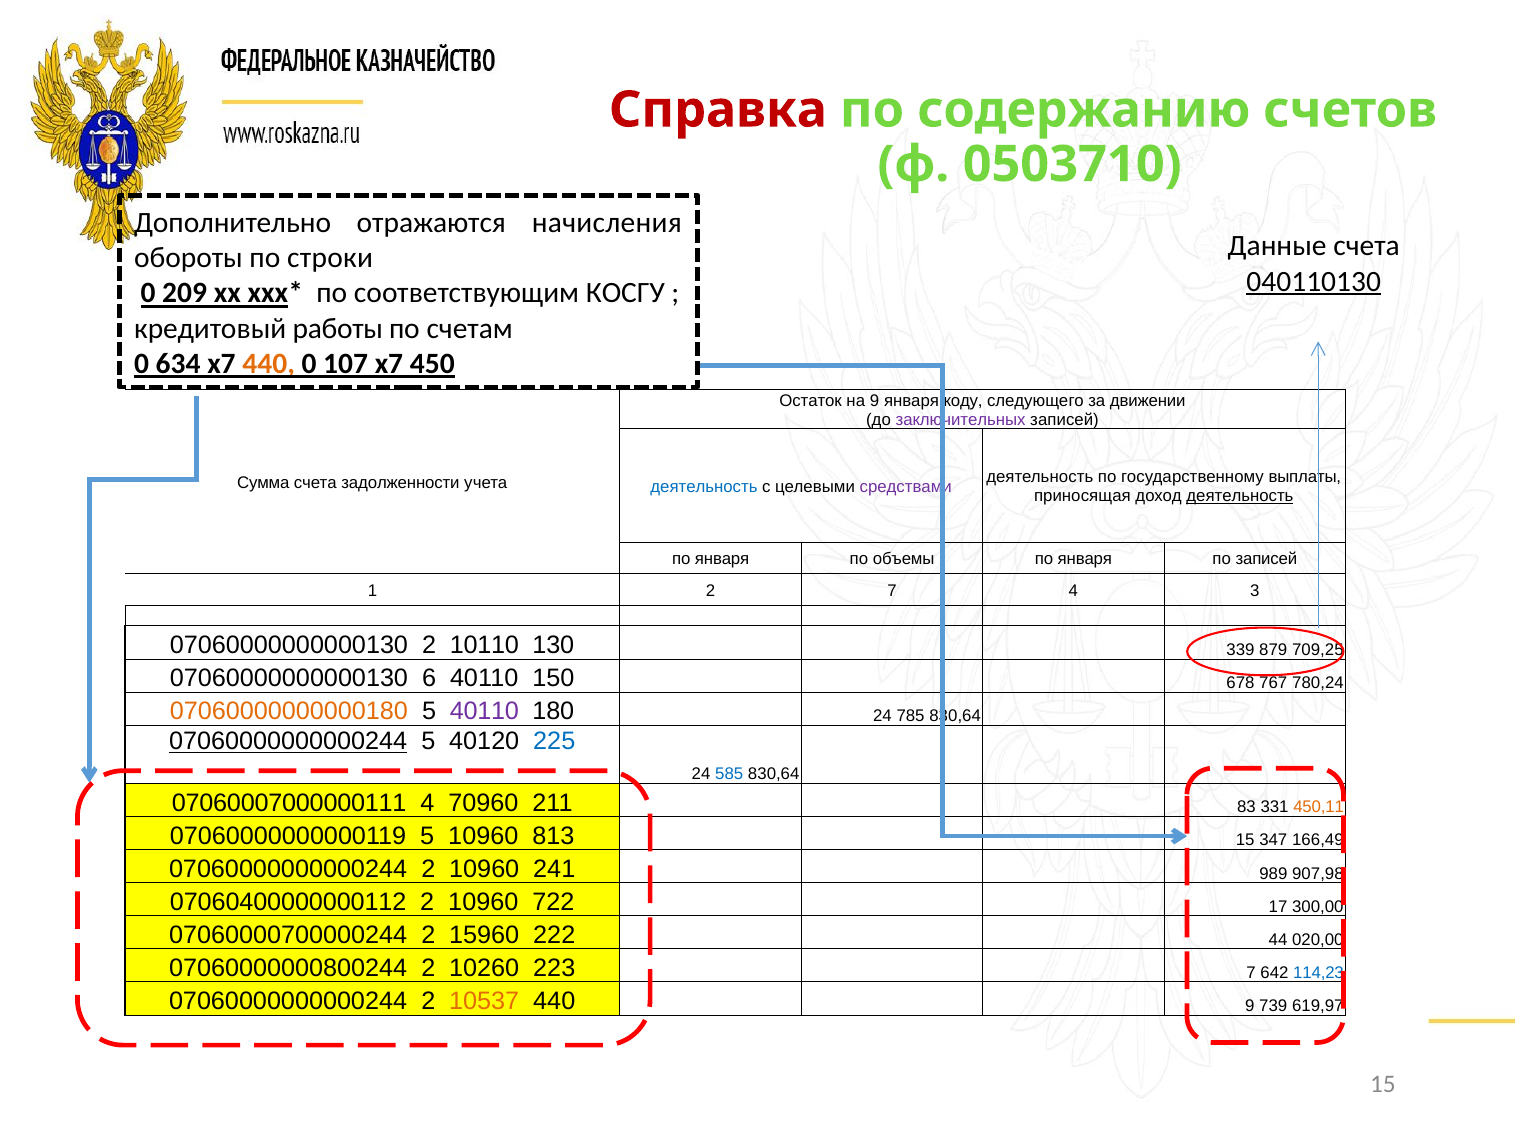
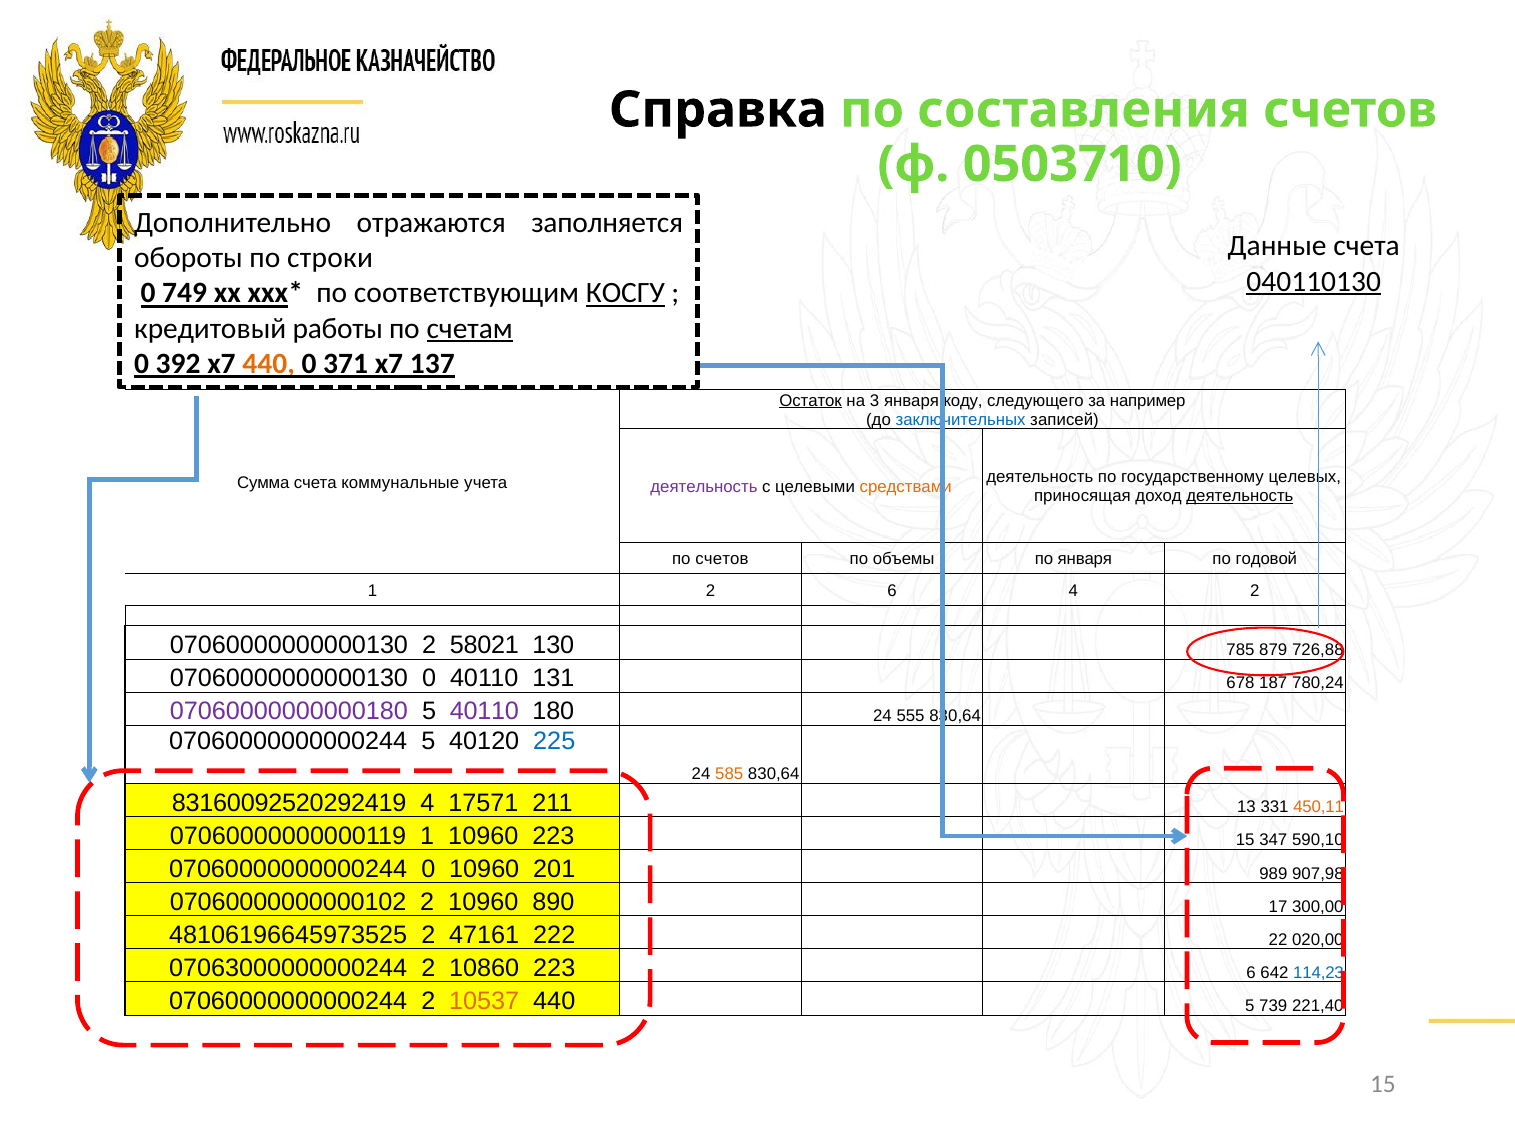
Справка colour: red -> black (718, 110)
содержанию: содержанию -> составления (1084, 110)
начисления: начисления -> заполняется (607, 223)
209: 209 -> 749 (185, 293)
КОСГУ underline: none -> present (625, 293)
счетам underline: none -> present (470, 329)
634: 634 -> 392 (178, 364)
107: 107 -> 371 (346, 364)
450: 450 -> 137 (432, 364)
Остаток underline: none -> present (811, 401)
на 9: 9 -> 3 (875, 401)
движении: движении -> например (1148, 401)
заключительных colour: purple -> blue (961, 420)
выплаты: выплаты -> целевых (1305, 477)
задолженности: задолженности -> коммунальные (400, 483)
деятельность colour: blue -> purple (704, 487)
средствами colour: purple -> orange (906, 487)
января: января -> счетов (722, 559)
по записей: записей -> годовой (1266, 559)
2 7: 7 -> 6 (892, 591)
4 3: 3 -> 2 (1255, 591)
10110: 10110 -> 58021 (484, 646)
339: 339 -> 785 (1241, 650)
709,25: 709,25 -> 726,88 (1318, 650)
07060000000000130 6: 6 -> 0 (429, 679)
150: 150 -> 131 (553, 679)
767: 767 -> 187 (1273, 683)
07060000000000180 colour: orange -> purple (289, 712)
785: 785 -> 555 (911, 716)
07060000000000244 underline: present -> none (288, 742)
585 colour: blue -> orange (729, 774)
07060007000000111: 07060007000000111 -> 83160092520292419 (289, 803)
70960: 70960 -> 17571 (483, 803)
83: 83 -> 13 (1246, 807)
07060000000000119 5: 5 -> 1 (427, 836)
10960 813: 813 -> 223 (553, 836)
166,49: 166,49 -> 590,10 (1318, 841)
2: 2 -> 0 (428, 869)
241: 241 -> 201 (554, 869)
07060400000000112: 07060400000000112 -> 07060000000000102 (288, 902)
722: 722 -> 890 (553, 902)
07060000700000244: 07060000700000244 -> 48106196645973525 (288, 935)
15960: 15960 -> 47161 (484, 935)
44: 44 -> 22 (1278, 940)
07060000000800244: 07060000000800244 -> 07063000000000244 (288, 968)
10260: 10260 -> 10860 (484, 968)
223 7: 7 -> 6 (1251, 973)
440 9: 9 -> 5 (1250, 1006)
619,97: 619,97 -> 221,40 (1318, 1006)
